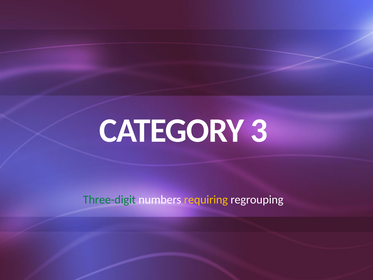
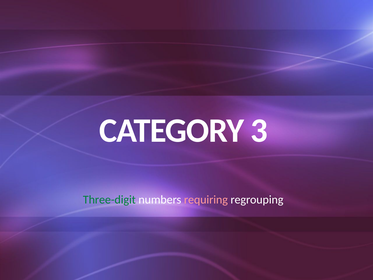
requiring colour: yellow -> pink (206, 199)
